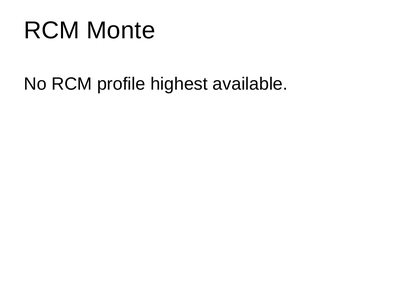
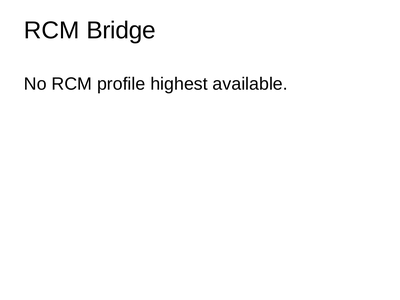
Monte: Monte -> Bridge (121, 30)
